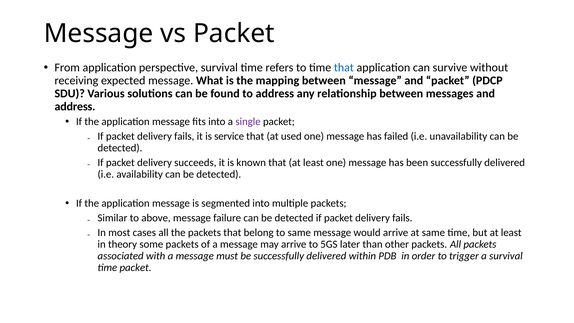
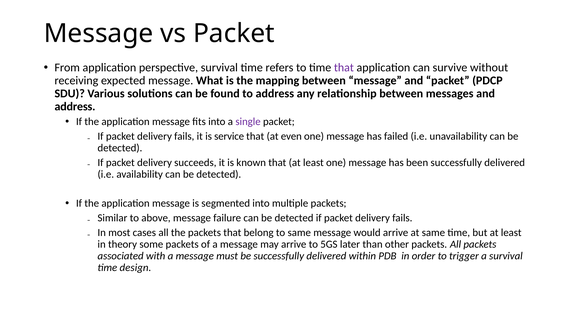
that colour: blue -> purple (344, 68)
used: used -> even (291, 136)
time packet: packet -> design (135, 267)
